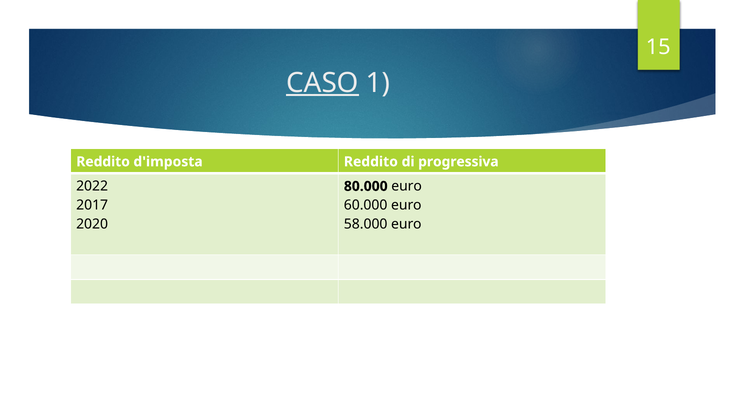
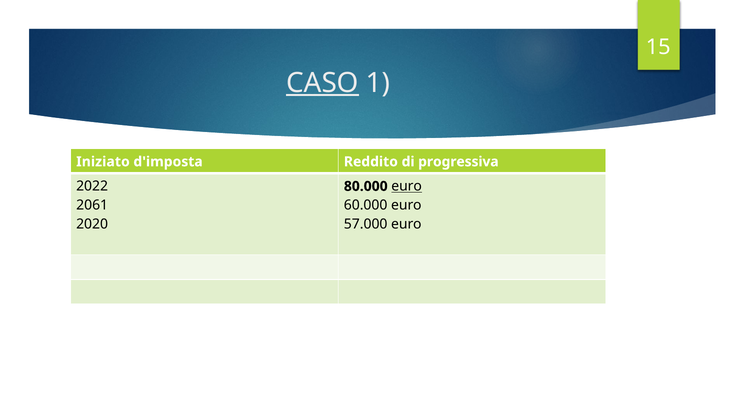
Reddito: Reddito -> Iniziato (103, 162)
euro underline: none -> present (407, 186)
2017: 2017 -> 2061 (92, 205)
58.000: 58.000 -> 57.000 (366, 224)
